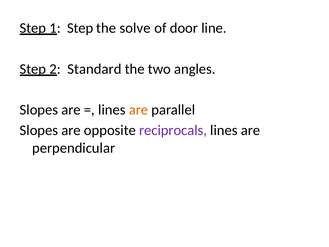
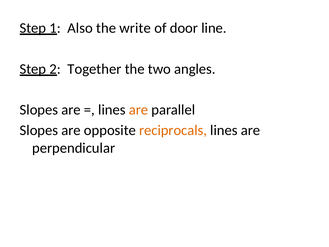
1 Step: Step -> Also (80, 28)
solve: solve -> write (135, 28)
Standard: Standard -> Together (94, 69)
reciprocals colour: purple -> orange (173, 130)
